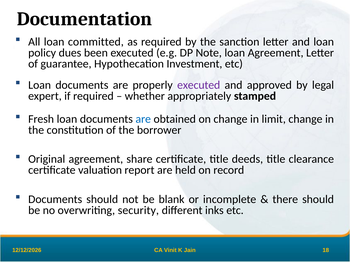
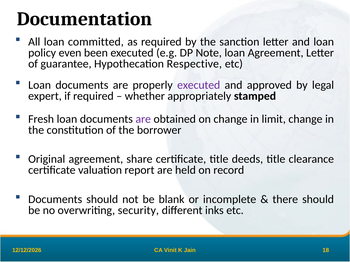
dues: dues -> even (70, 53)
Investment: Investment -> Respective (194, 64)
are colour: blue -> purple (143, 119)
